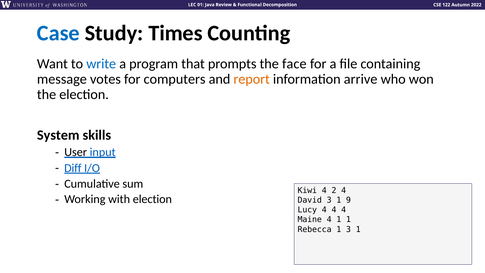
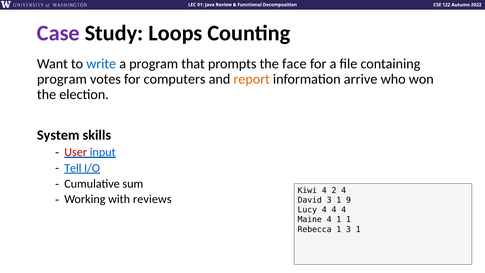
Case colour: blue -> purple (58, 33)
Times: Times -> Loops (175, 33)
message: message -> program (62, 79)
User colour: black -> red (76, 152)
Diff: Diff -> Tell (73, 168)
with election: election -> reviews (152, 199)
